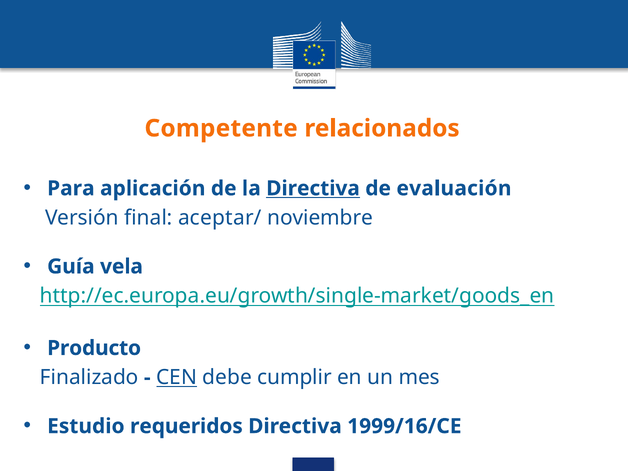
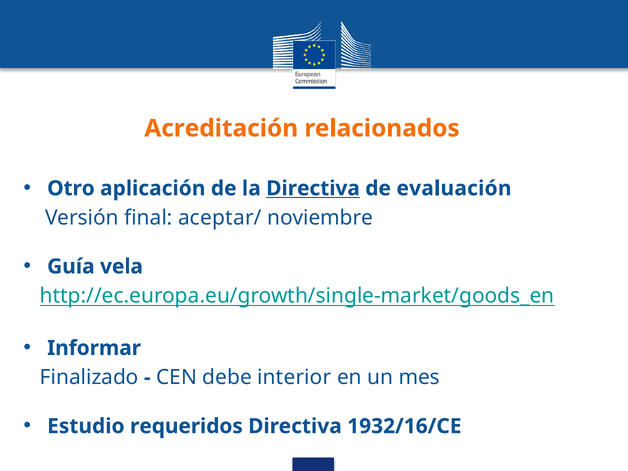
Competente: Competente -> Acreditación (221, 128)
Para: Para -> Otro (71, 188)
Producto: Producto -> Informar (94, 348)
CEN underline: present -> none (177, 377)
cumplir: cumplir -> interior (294, 377)
1999/16/CE: 1999/16/CE -> 1932/16/CE (404, 426)
